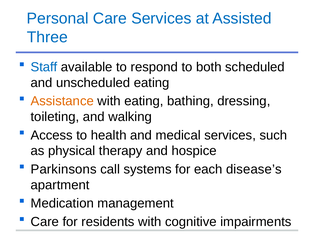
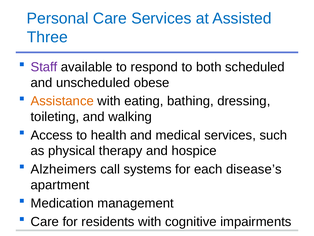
Staff colour: blue -> purple (44, 67)
unscheduled eating: eating -> obese (152, 83)
Parkinsons: Parkinsons -> Alzheimers (64, 169)
